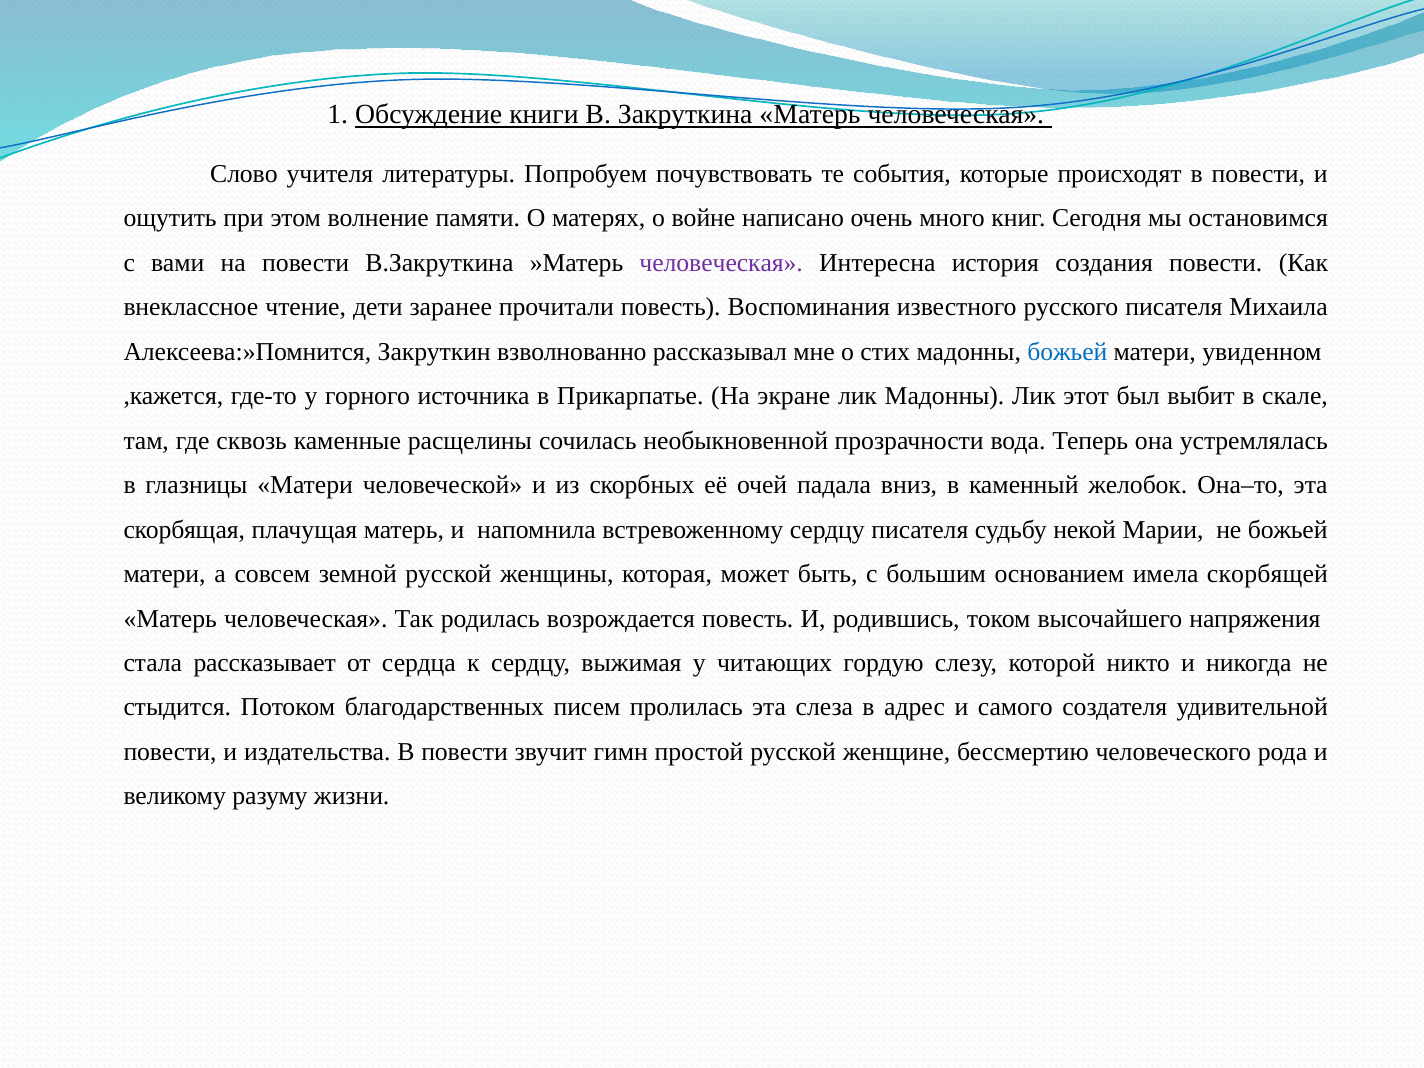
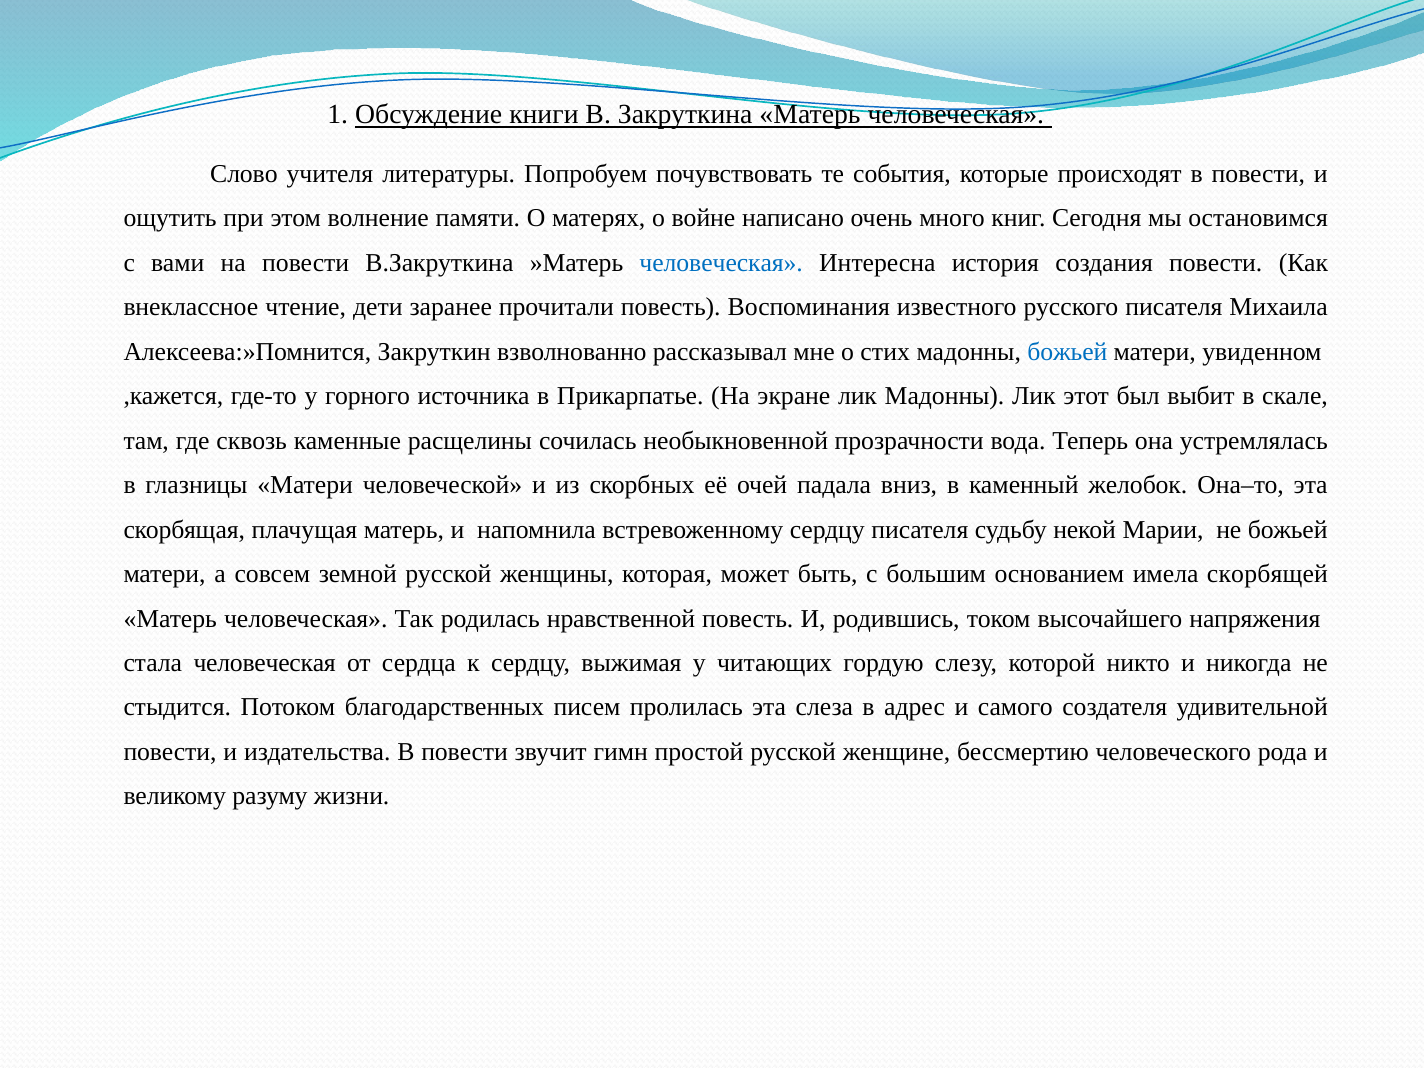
человеческая colour: purple -> blue (721, 263)
возрождается: возрождается -> нравственной (621, 619)
стала рассказывает: рассказывает -> человеческая (265, 663)
